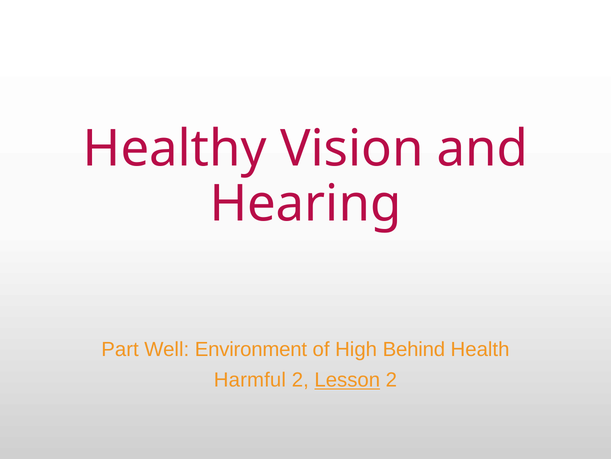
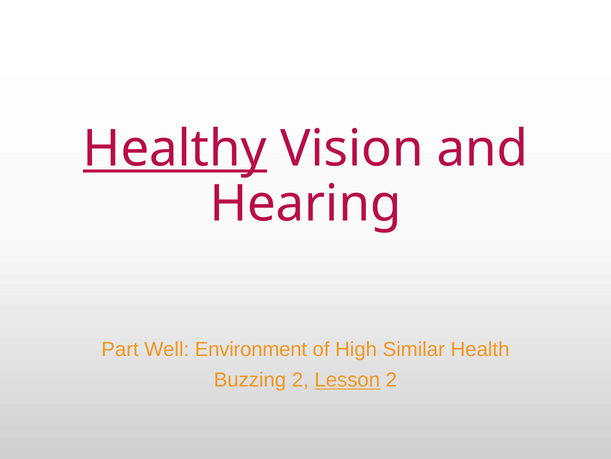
Healthy underline: none -> present (175, 149)
Behind: Behind -> Similar (414, 349)
Harmful: Harmful -> Buzzing (250, 380)
